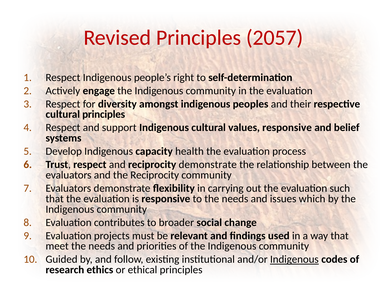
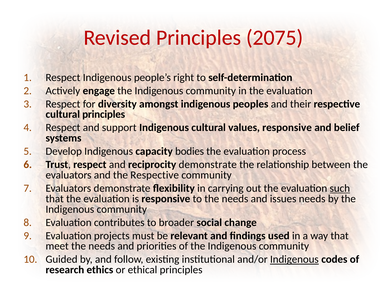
2057: 2057 -> 2075 (275, 38)
health: health -> bodies (190, 151)
the Reciprocity: Reciprocity -> Respective (155, 175)
such underline: none -> present (340, 188)
issues which: which -> needs (312, 199)
